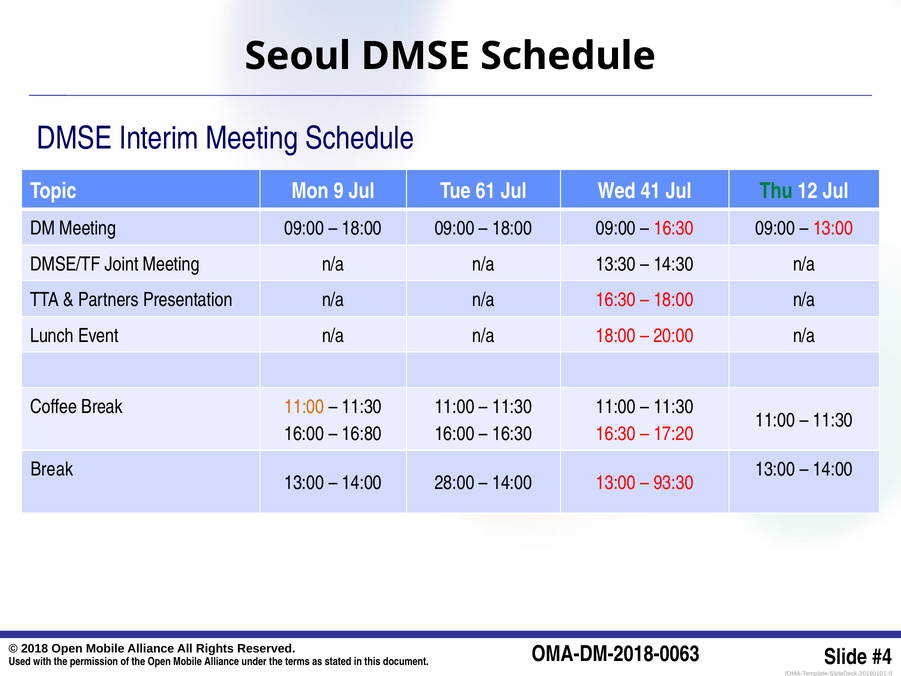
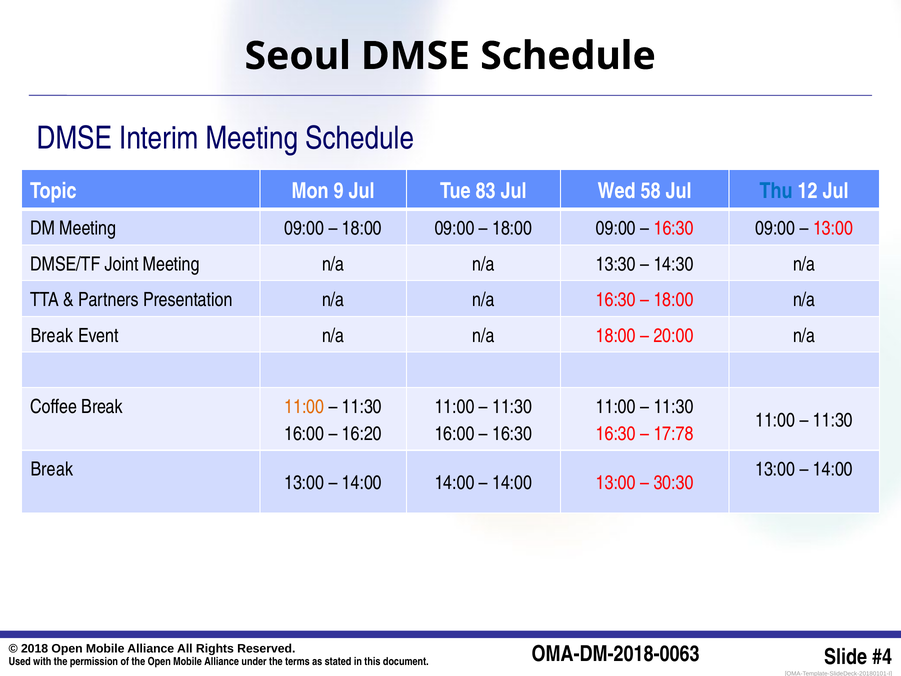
61: 61 -> 83 (486, 191)
41: 41 -> 58 (651, 191)
Thu colour: green -> blue (776, 191)
Lunch: Lunch -> Break (52, 335)
16:80: 16:80 -> 16:20 (362, 434)
17:20: 17:20 -> 17:78 (674, 434)
14:00 28:00: 28:00 -> 14:00 (455, 483)
93:30: 93:30 -> 30:30 (674, 483)
